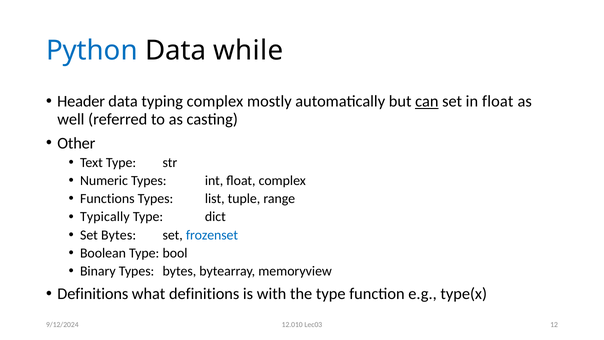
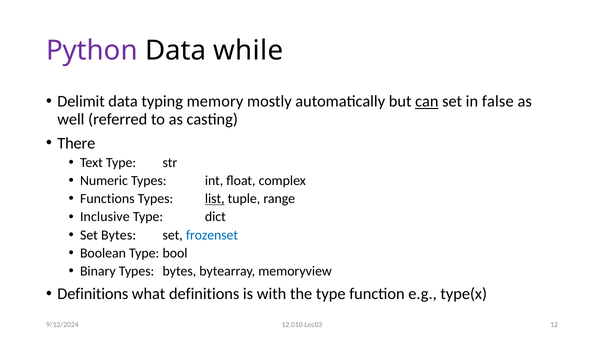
Python colour: blue -> purple (92, 51)
Header: Header -> Delimit (81, 101)
typing complex: complex -> memory (215, 101)
in float: float -> false (498, 101)
Other: Other -> There (76, 143)
list underline: none -> present (215, 199)
Typically: Typically -> Inclusive (105, 217)
